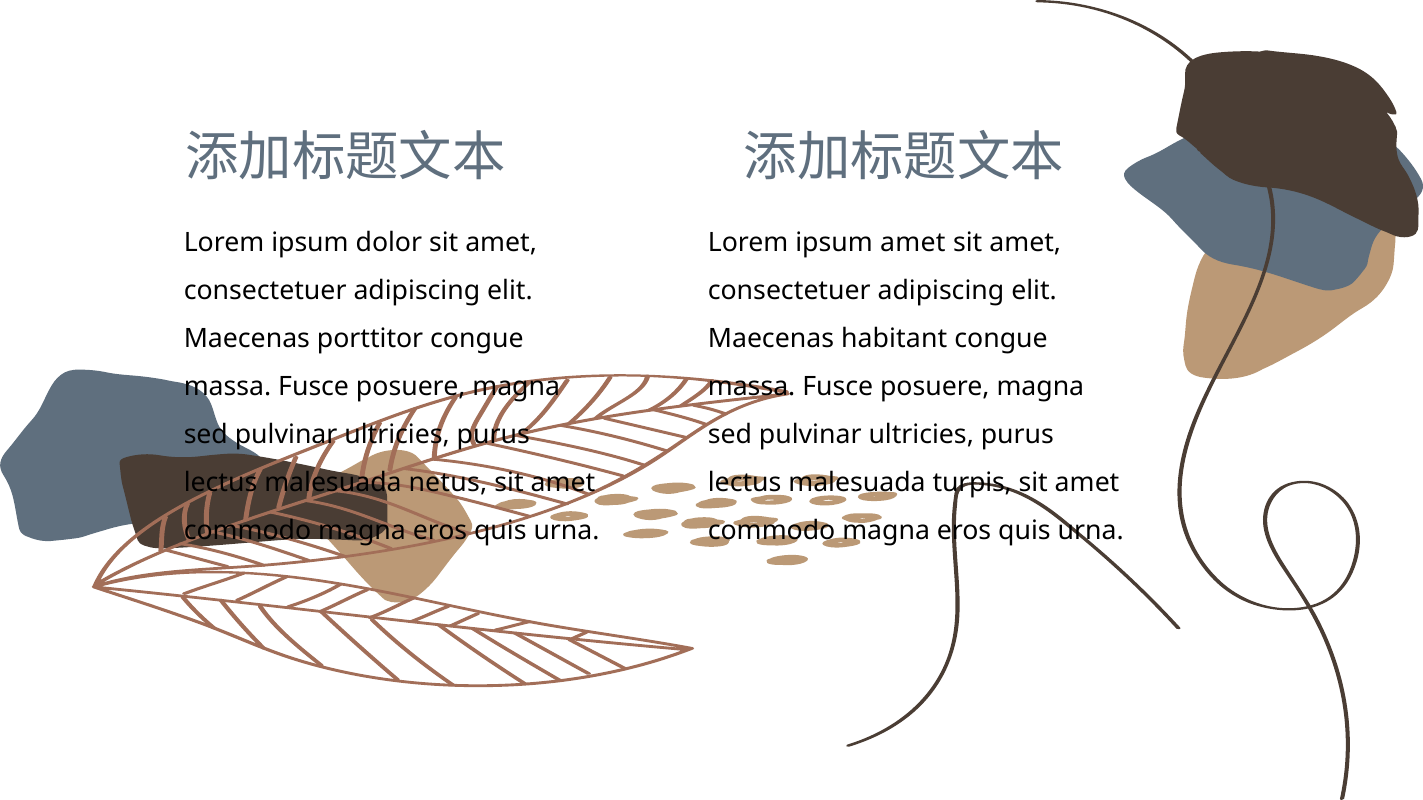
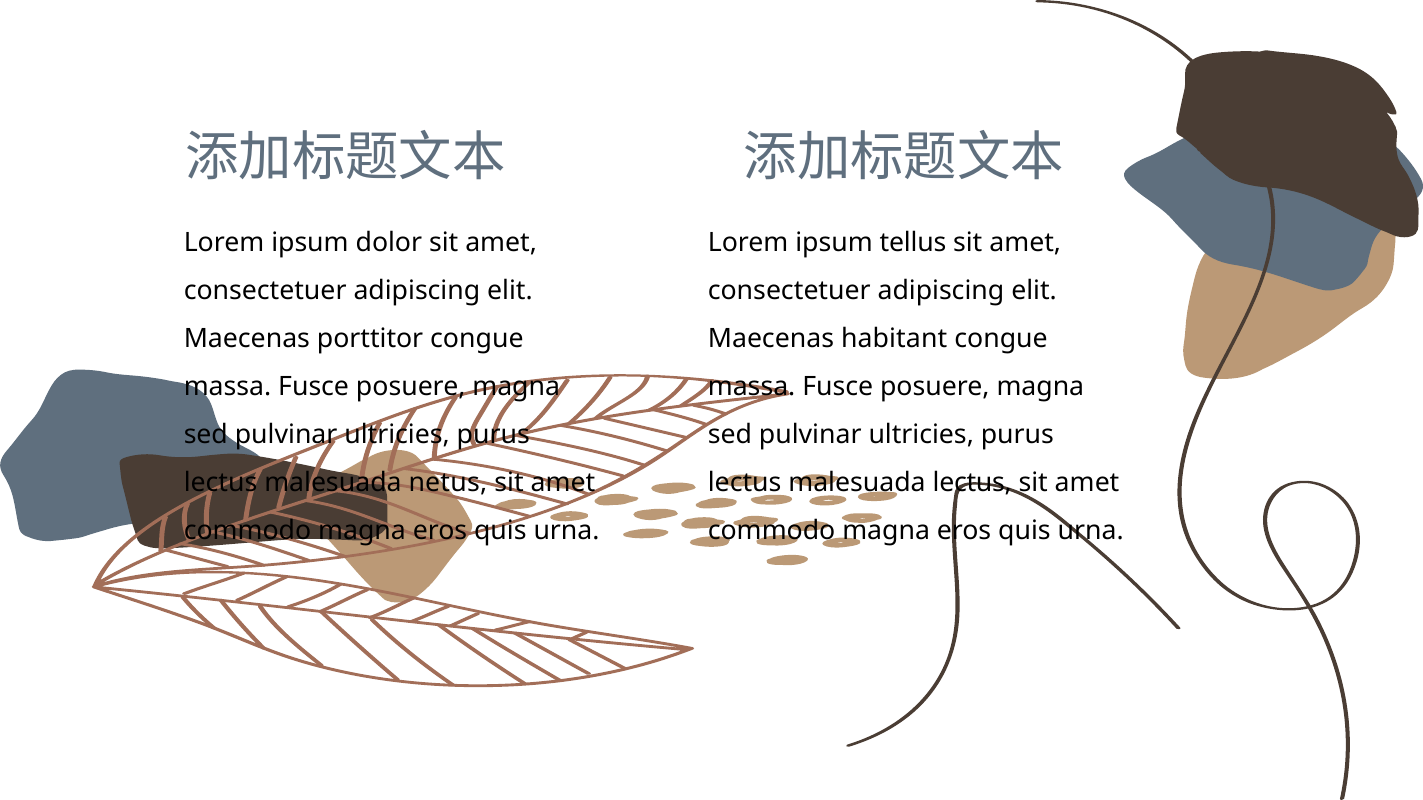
ipsum amet: amet -> tellus (913, 243)
malesuada turpis: turpis -> lectus (972, 483)
